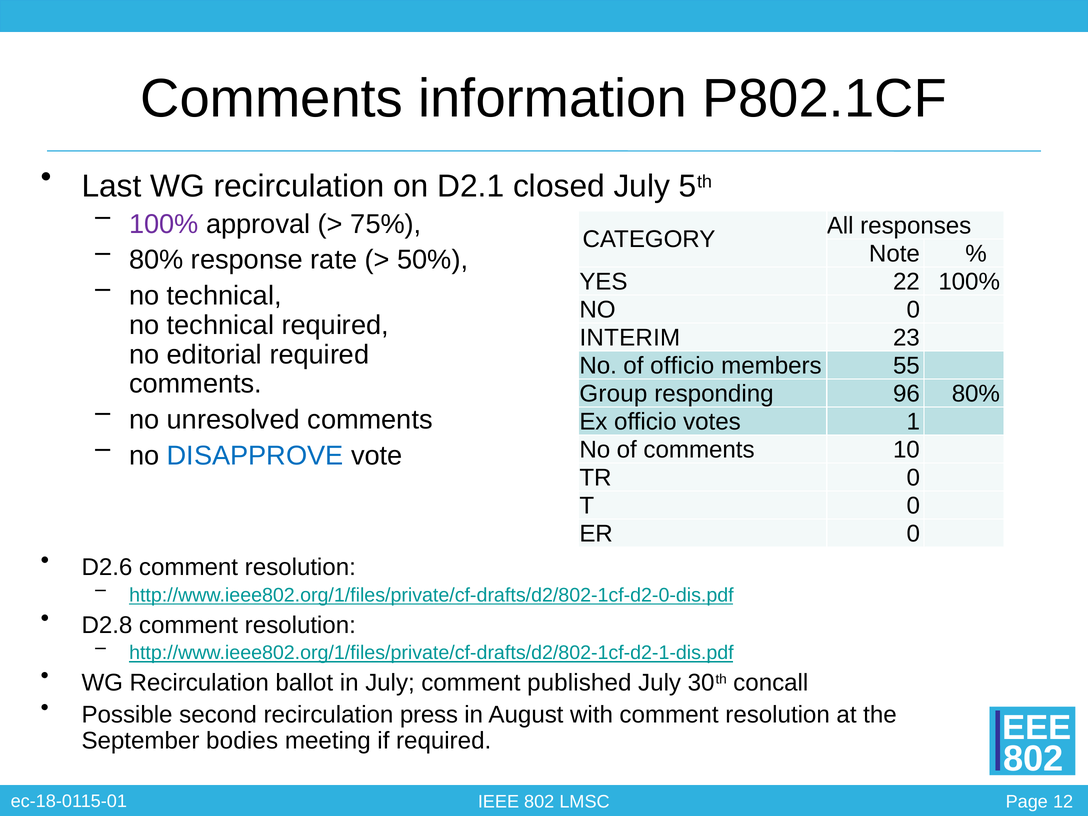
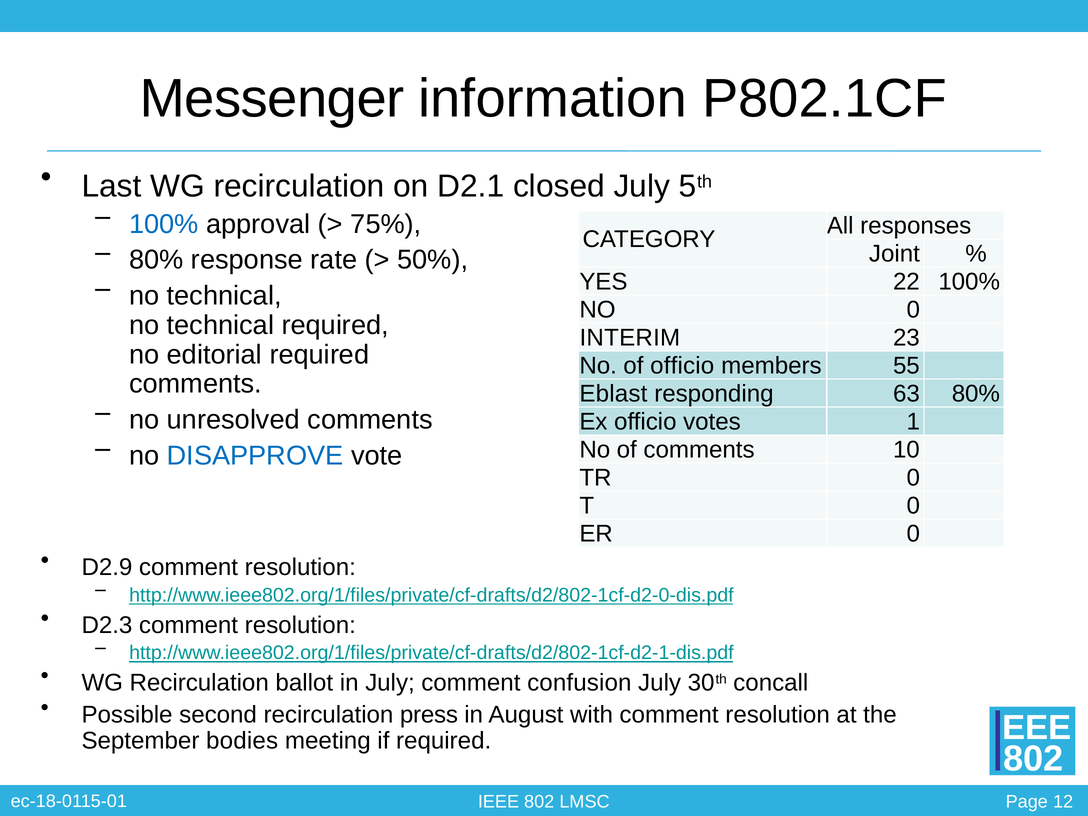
Comments: Comments -> Messenger (272, 99)
100% colour: purple -> blue (164, 224)
Note: Note -> Joint (894, 254)
Group: Group -> Eblast (613, 394)
96: 96 -> 63 (906, 394)
D2.6: D2.6 -> D2.9 (107, 567)
D2.8: D2.8 -> D2.3 (107, 625)
published: published -> confusion (579, 683)
